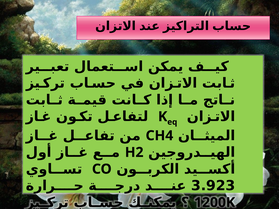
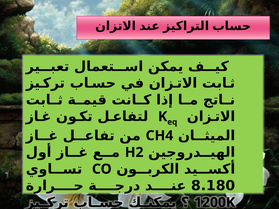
3.923: 3.923 -> 8.180 (213, 186)
